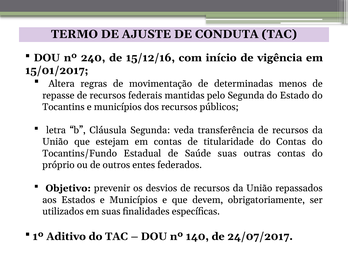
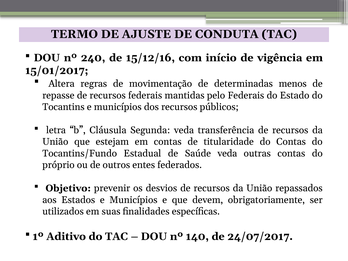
pelo Segunda: Segunda -> Federais (246, 95)
Saúde suas: suas -> veda (227, 153)
